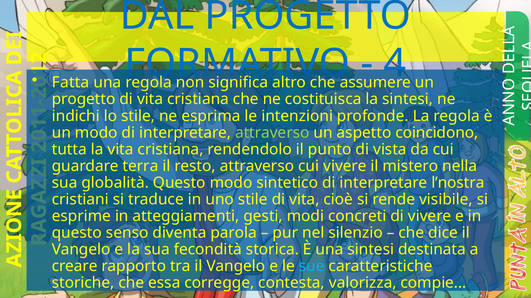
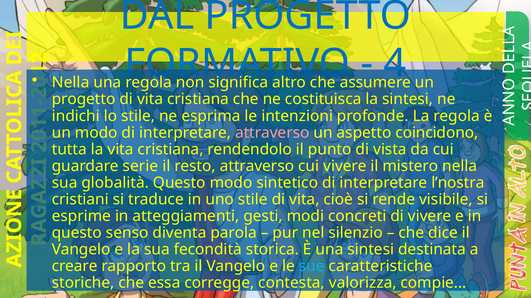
Fatta: Fatta -> Nella (71, 83)
attraverso colour: light green -> pink (272, 133)
terra: terra -> serie (140, 166)
